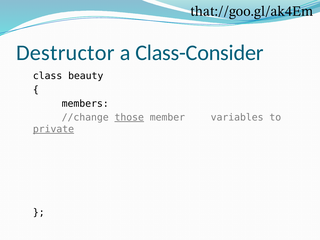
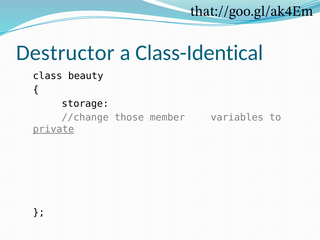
Class-Consider: Class-Consider -> Class-Identical (199, 53)
members: members -> storage (85, 104)
those underline: present -> none (129, 117)
